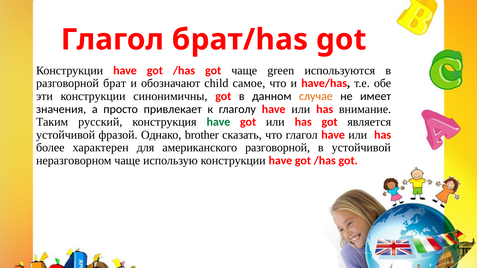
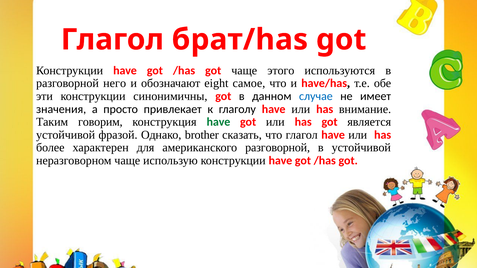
green: green -> этого (281, 71)
брат: брат -> него (115, 83)
child: child -> eight (216, 83)
случае colour: orange -> blue (316, 96)
русский: русский -> говорим (100, 122)
